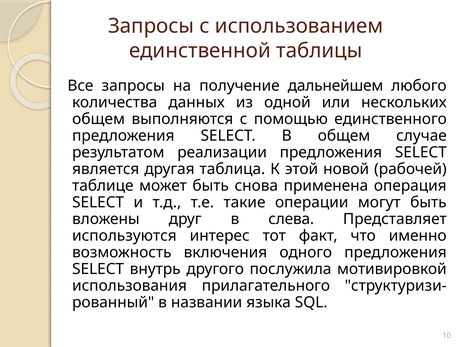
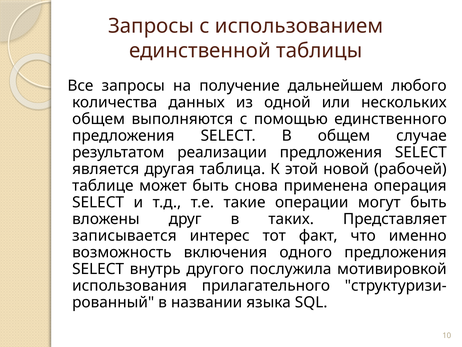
слева: слева -> таких (291, 219)
используются: используются -> записывается (124, 235)
